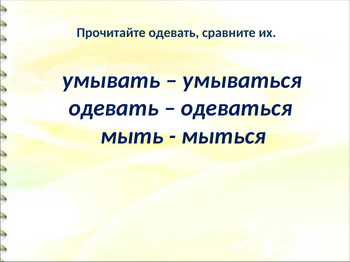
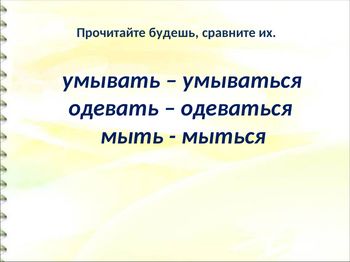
Прочитайте одевать: одевать -> будешь (174, 33)
